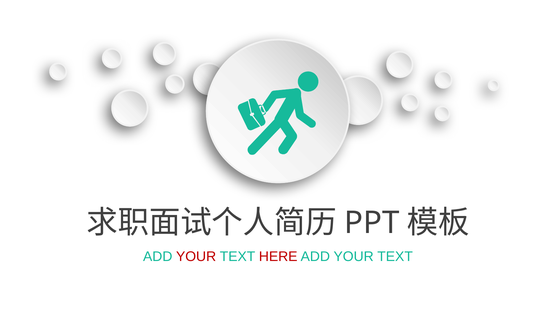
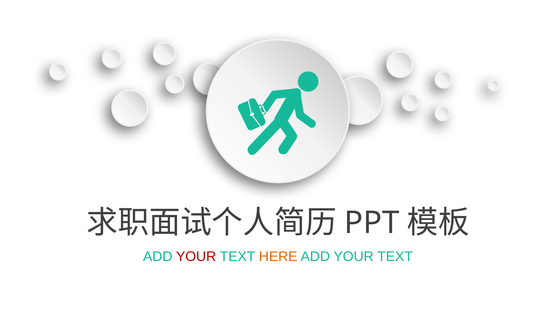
HERE colour: red -> orange (278, 256)
